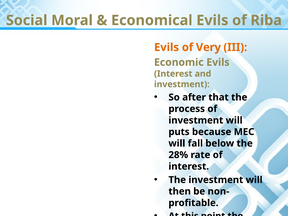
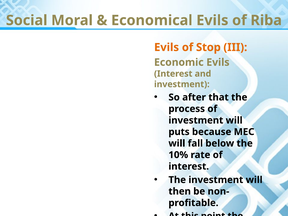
Very: Very -> Stop (208, 47)
28%: 28% -> 10% (178, 155)
